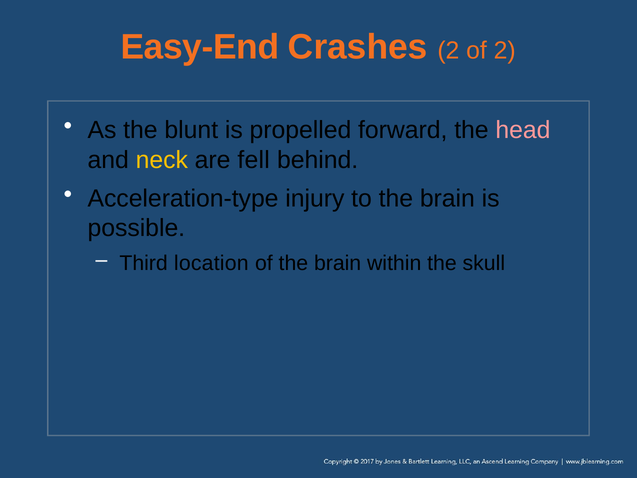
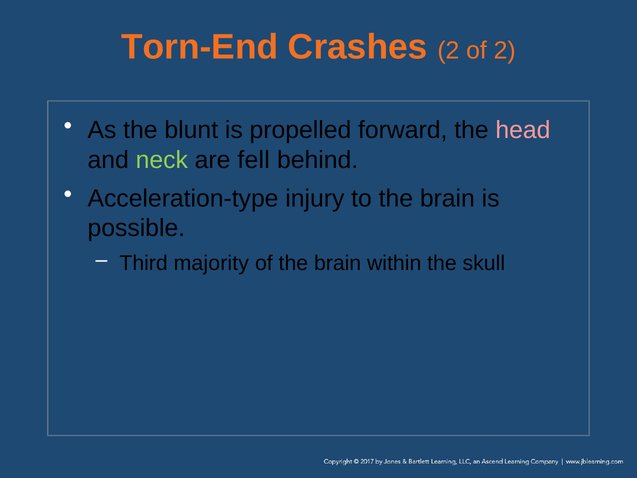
Easy-End: Easy-End -> Torn-End (200, 47)
neck colour: yellow -> light green (162, 160)
location: location -> majority (211, 263)
